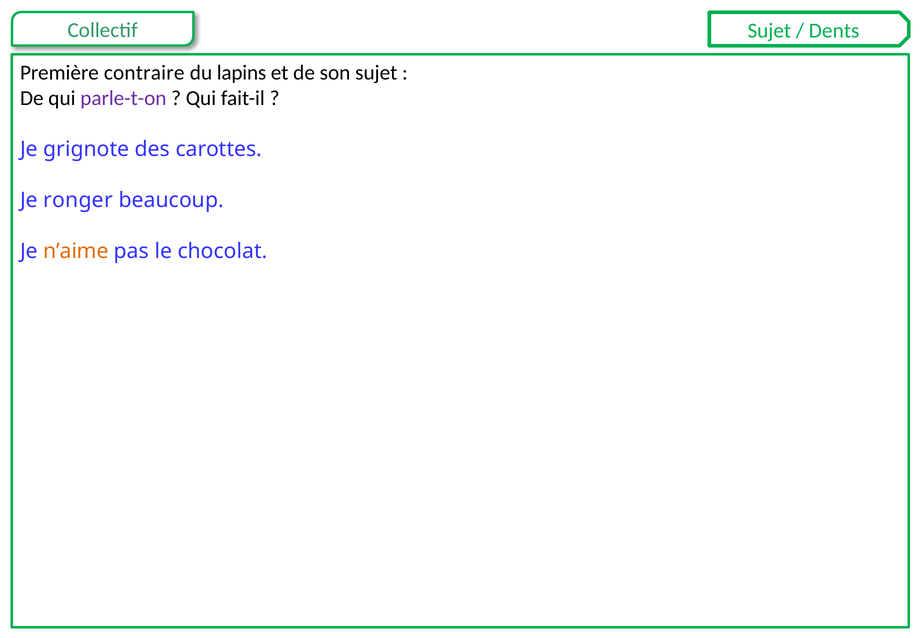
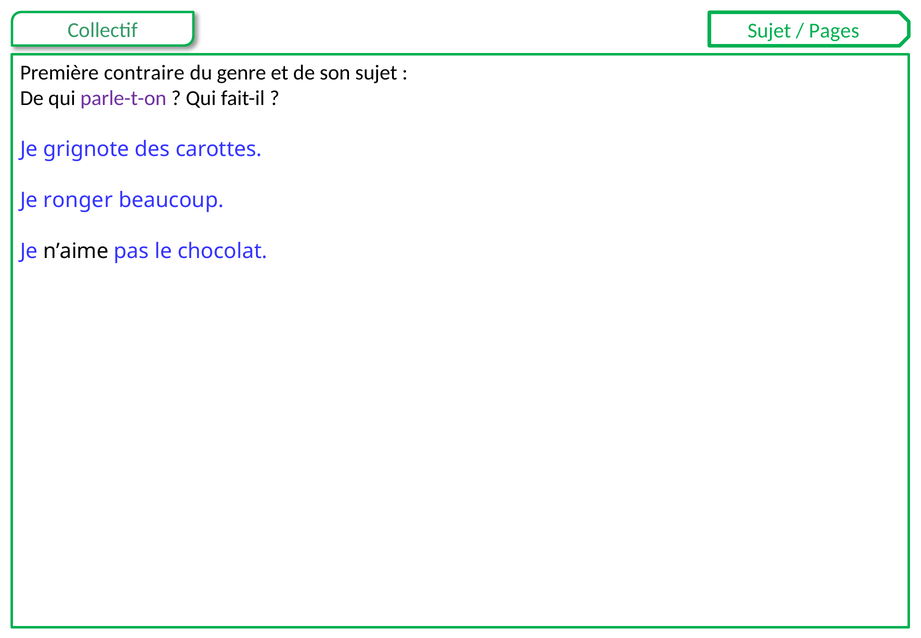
Dents: Dents -> Pages (834, 31)
lapins: lapins -> genre (241, 73)
n’aime colour: orange -> black (76, 251)
